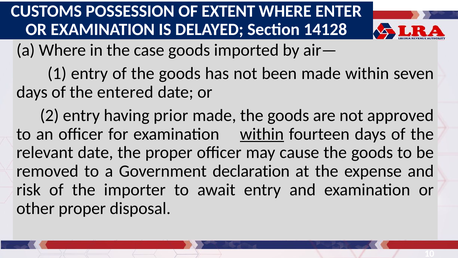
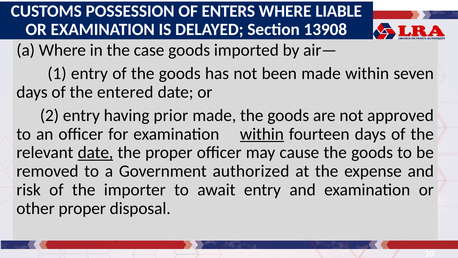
EXTENT: EXTENT -> ENTERS (228, 11)
ENTER: ENTER -> LIABLE (339, 11)
14128: 14128 -> 13908 (325, 30)
date underline: none -> present (95, 152)
declaration: declaration -> authorized (251, 171)
